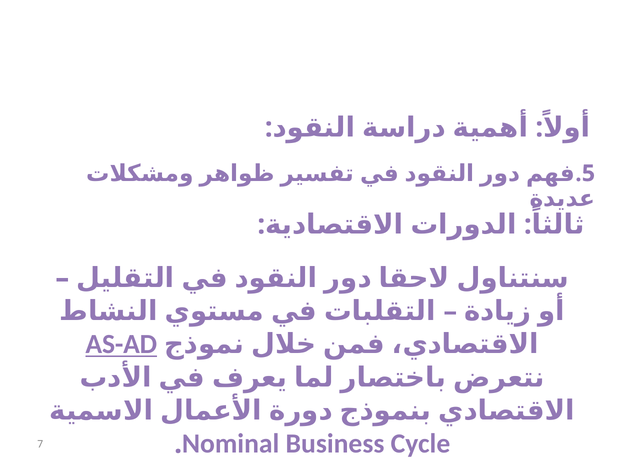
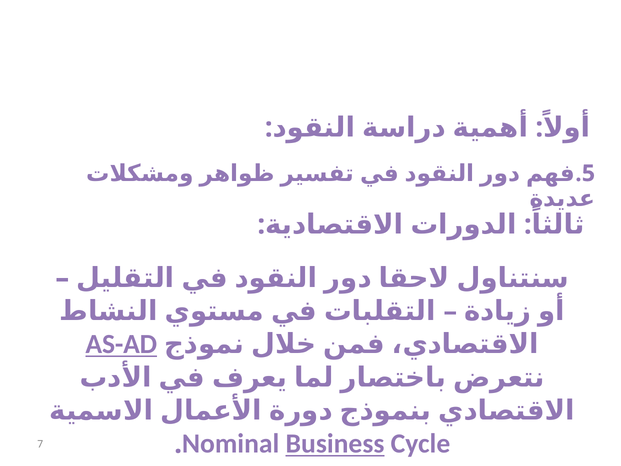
Business underline: none -> present (335, 444)
